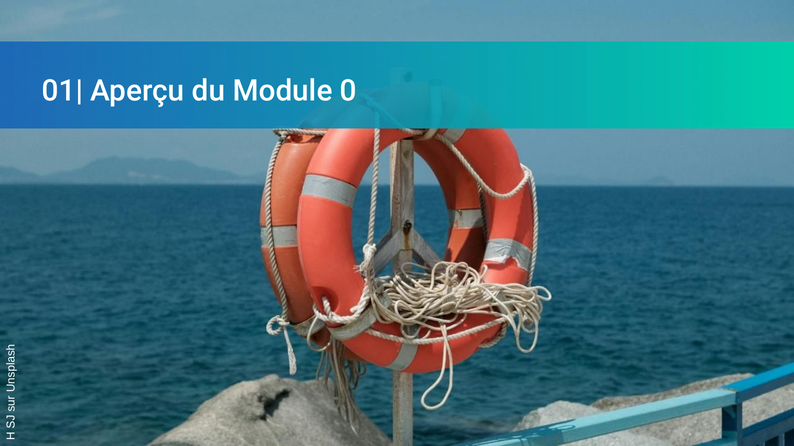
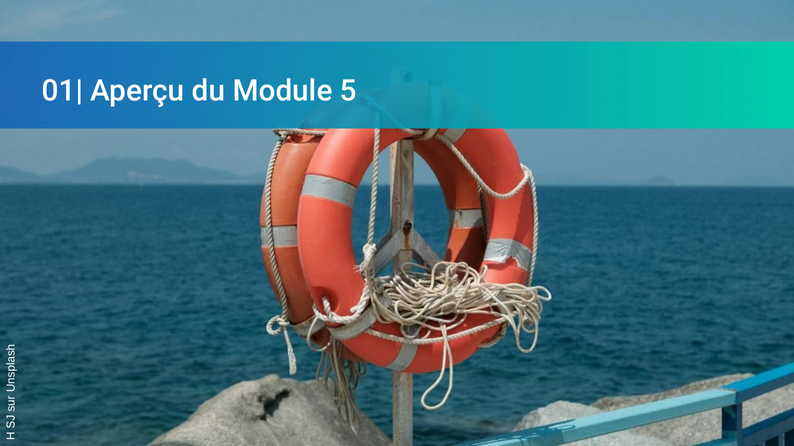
0: 0 -> 5 (348, 91)
